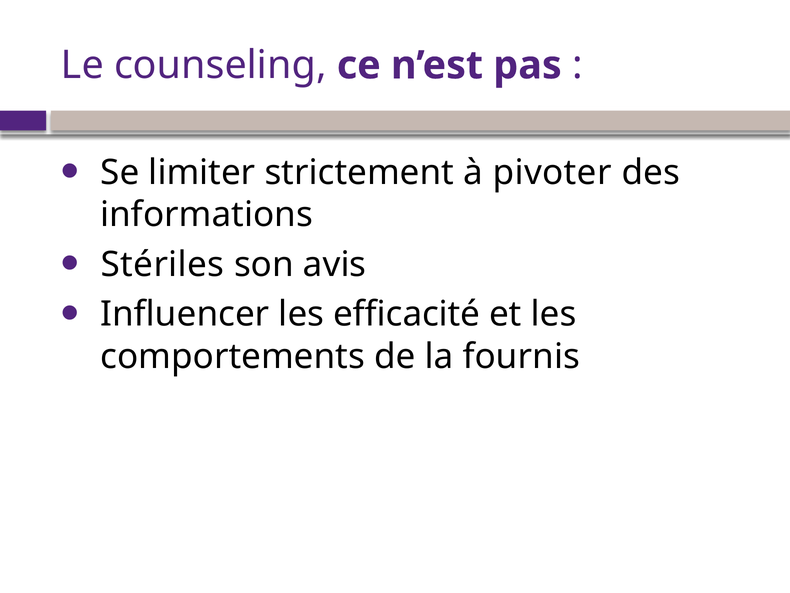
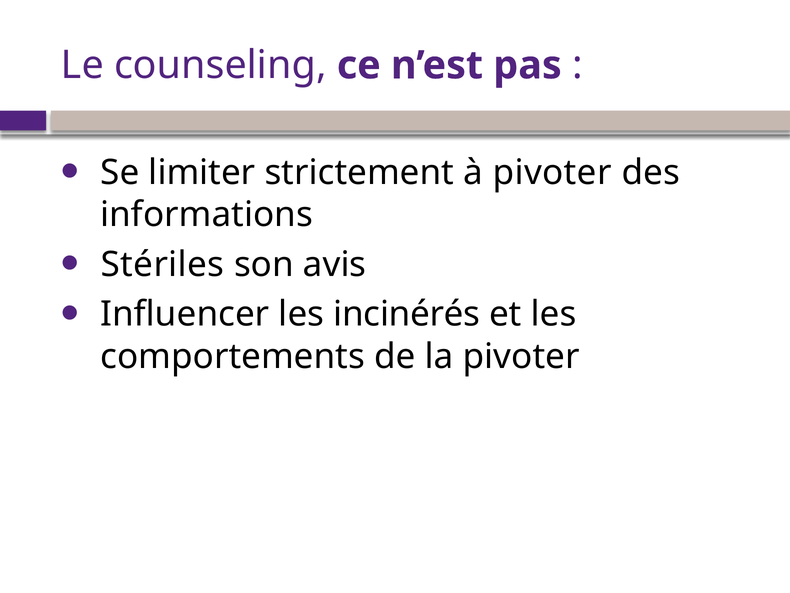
efficacité: efficacité -> incinérés (407, 314)
la fournis: fournis -> pivoter (521, 356)
